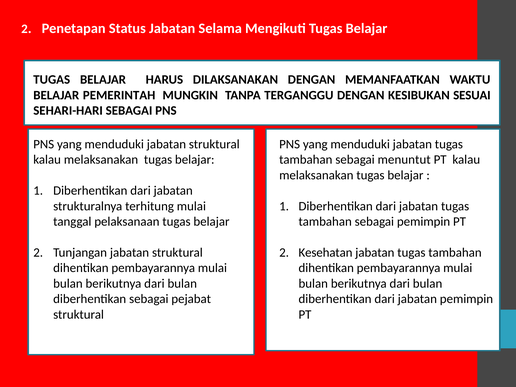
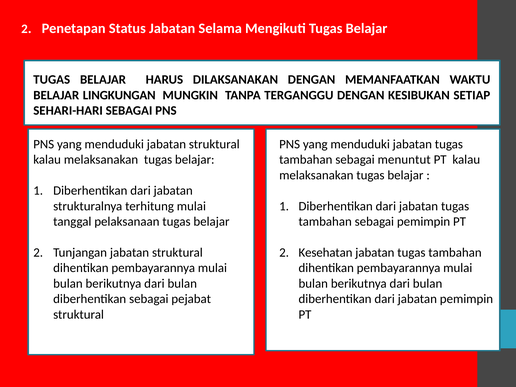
PEMERINTAH: PEMERINTAH -> LINGKUNGAN (119, 95)
SESUAI: SESUAI -> SETIAP (472, 95)
